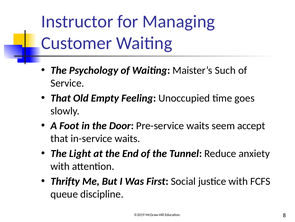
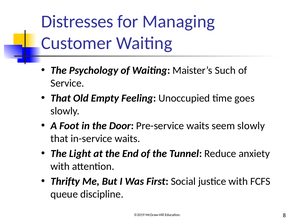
Instructor: Instructor -> Distresses (77, 21)
seem accept: accept -> slowly (251, 125)
